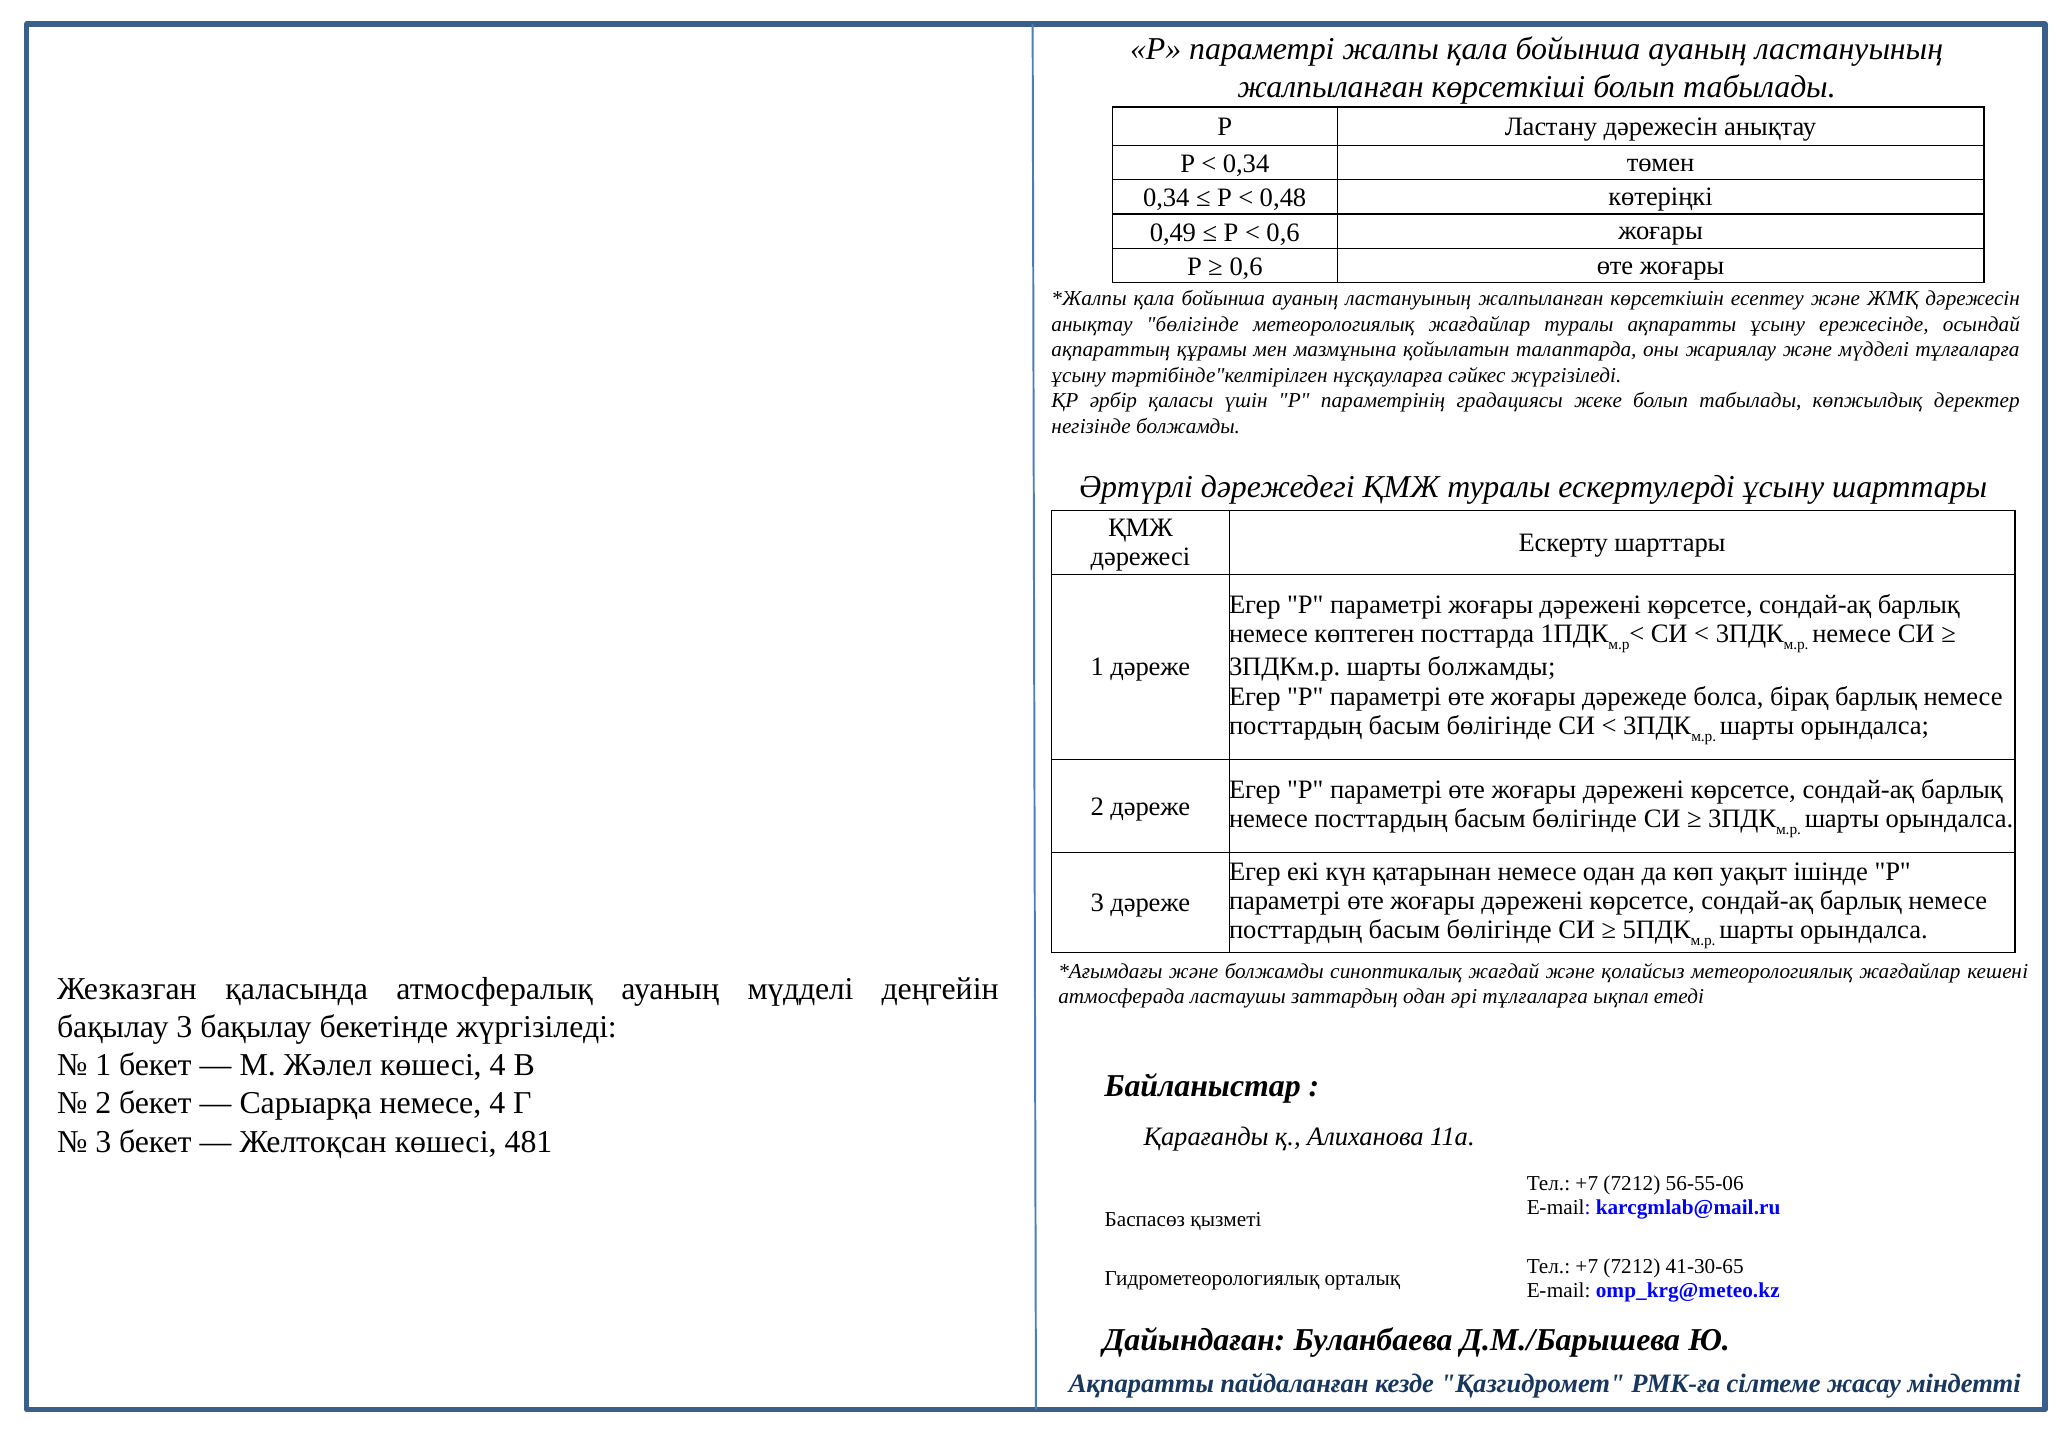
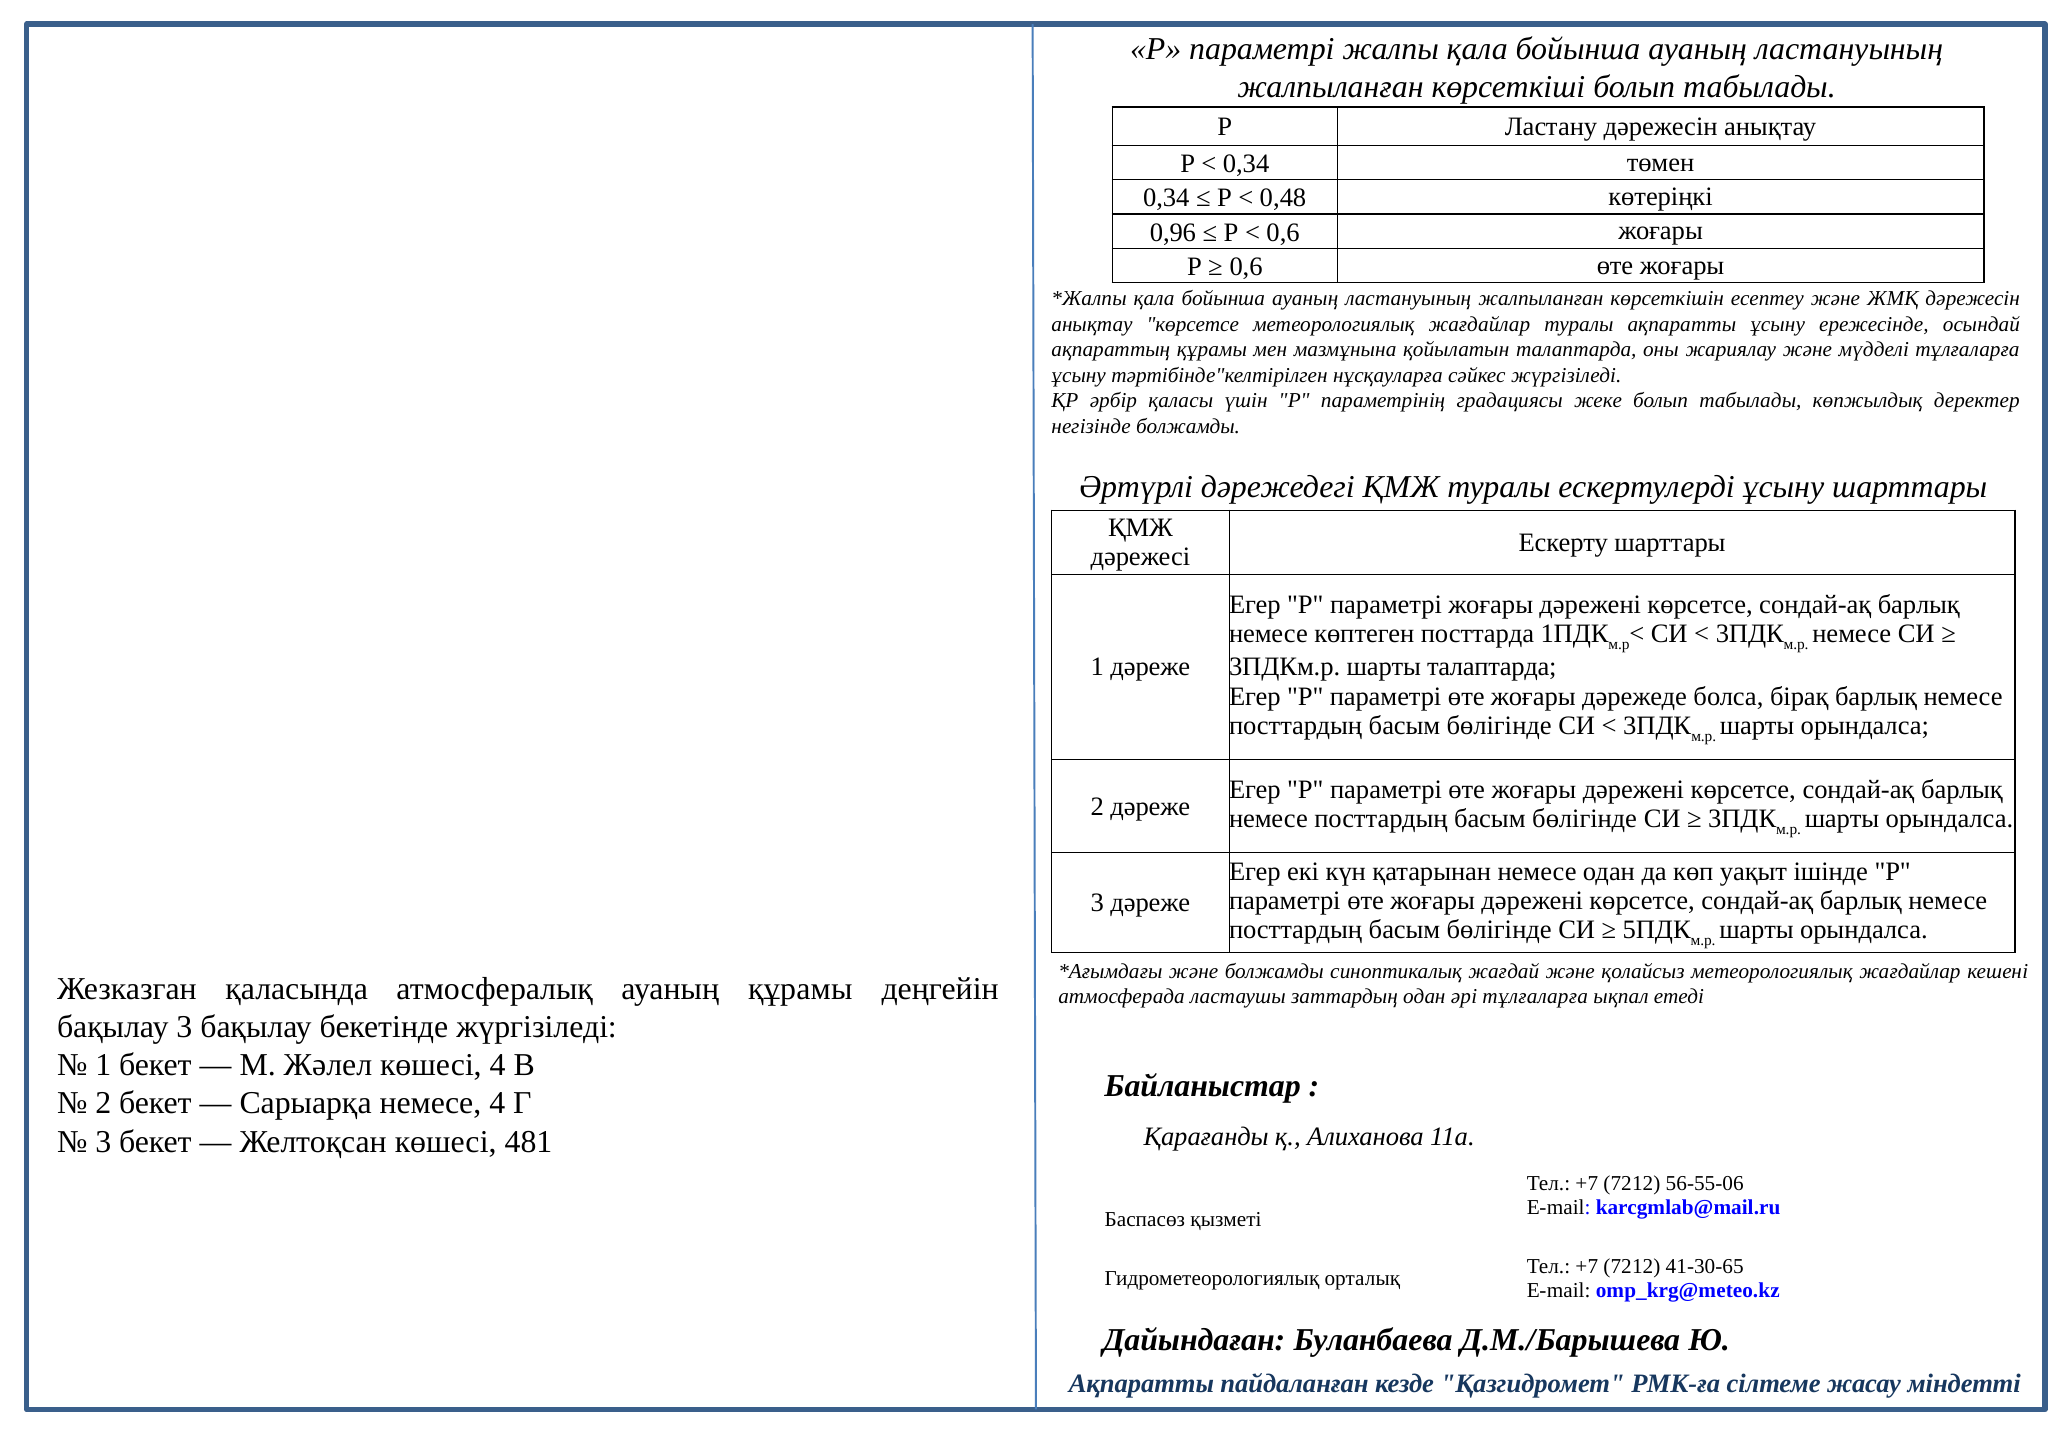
0,49: 0,49 -> 0,96 (1173, 232)
анықтау бөлігінде: бөлігінде -> көрсетсе (1193, 324)
шарты болжамды: болжамды -> талаптарда (1492, 667)
ауаның мүдделі: мүдделі -> құрамы (800, 989)
